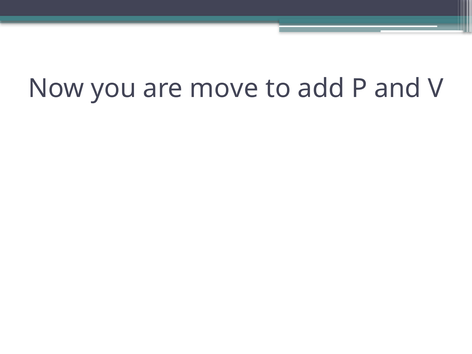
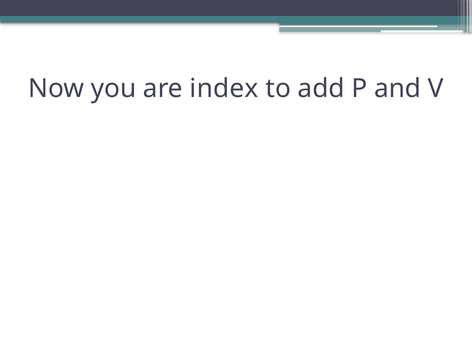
move: move -> index (224, 88)
